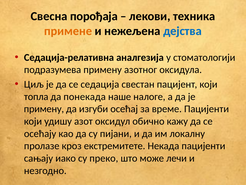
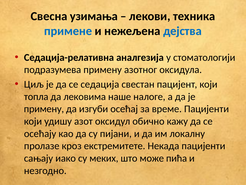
порођаја: порођаја -> узимања (94, 16)
примене colour: orange -> blue (68, 31)
понекада: понекада -> лековима (85, 96)
преко: преко -> меких (104, 158)
лечи: лечи -> пића (177, 158)
